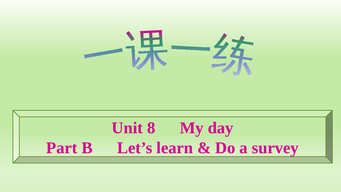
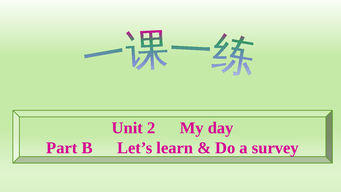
8: 8 -> 2 (151, 128)
